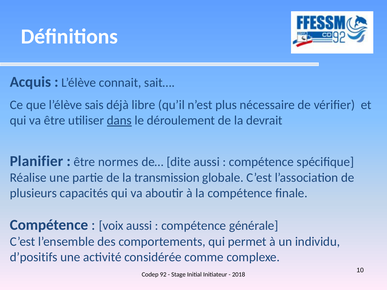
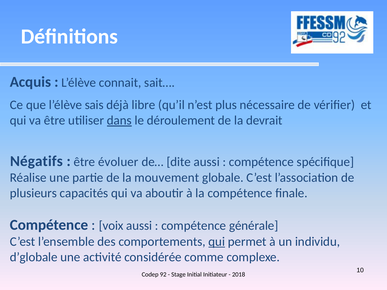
Planifier: Planifier -> Négatifs (36, 161)
normes: normes -> évoluer (118, 162)
transmission: transmission -> mouvement (167, 178)
qui underline: none -> present (217, 242)
d’positifs: d’positifs -> d’globale (34, 257)
